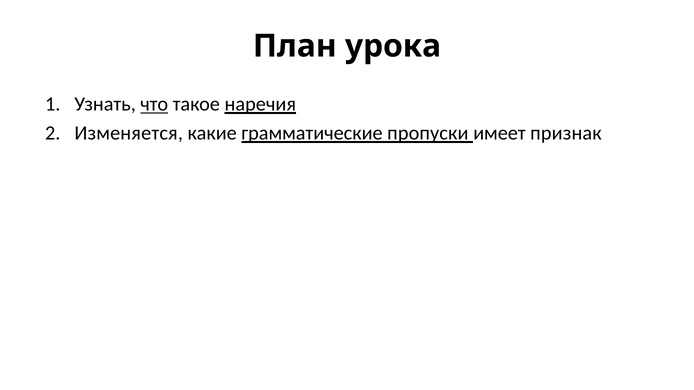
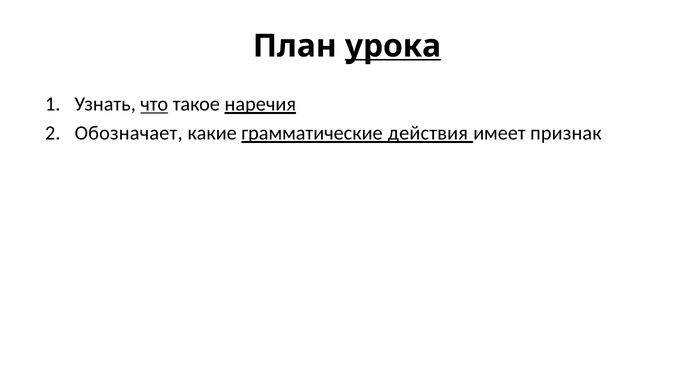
урока underline: none -> present (393, 46)
Изменяется: Изменяется -> Обозначает (129, 133)
пропуски: пропуски -> действия (428, 133)
